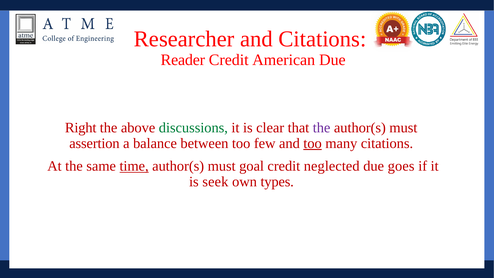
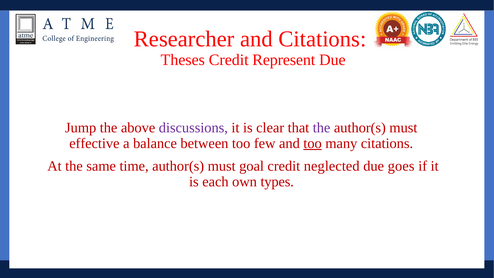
Reader: Reader -> Theses (183, 60)
American: American -> Represent (284, 60)
Right: Right -> Jump (81, 128)
discussions colour: green -> purple (193, 128)
assertion: assertion -> effective (94, 143)
time underline: present -> none (134, 166)
seek: seek -> each (215, 182)
